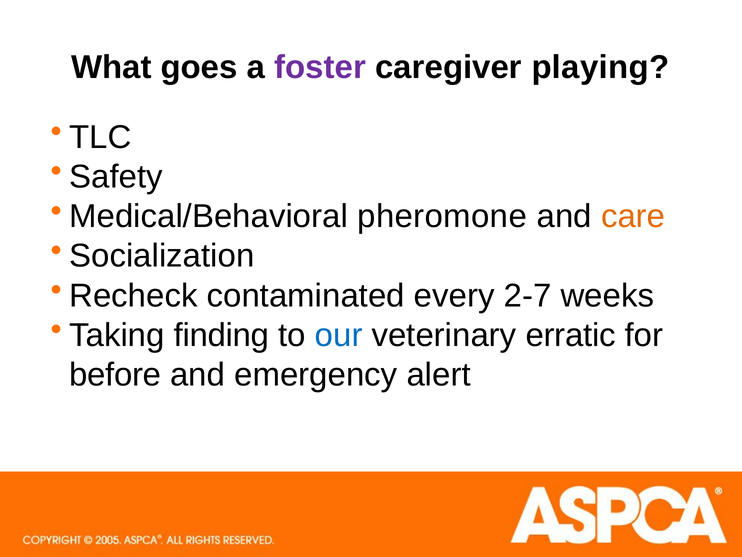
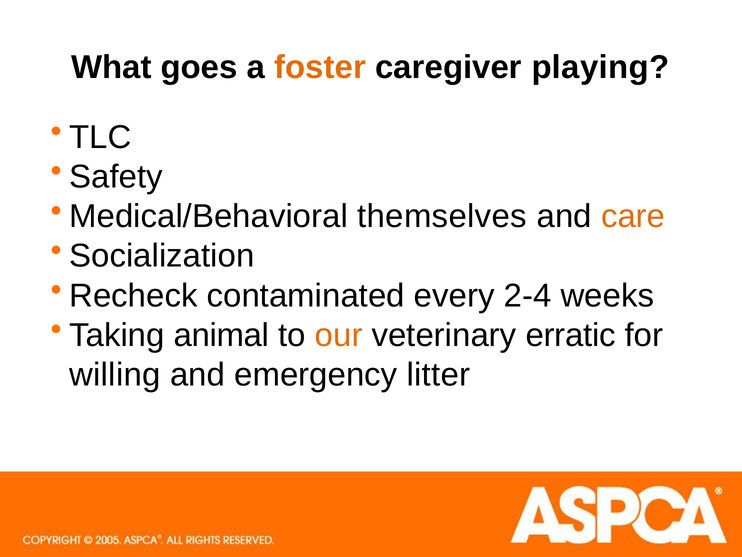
foster colour: purple -> orange (320, 67)
pheromone: pheromone -> themselves (442, 216)
2-7: 2-7 -> 2-4 (528, 295)
finding: finding -> animal (221, 335)
our colour: blue -> orange (339, 335)
before: before -> willing (115, 375)
alert: alert -> litter (439, 375)
